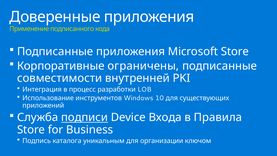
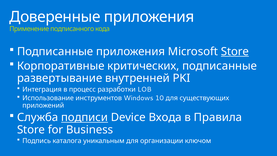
Store underline: none -> present (235, 51)
ограничены: ограничены -> критических (143, 66)
совместимости: совместимости -> развертывание (60, 78)
